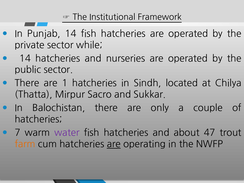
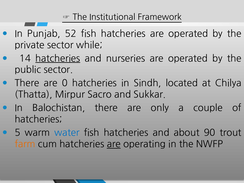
Punjab 14: 14 -> 52 (71, 34)
hatcheries underline: none -> present (58, 58)
1: 1 -> 0 (65, 83)
7: 7 -> 5 (18, 133)
water colour: purple -> blue (67, 133)
47: 47 -> 90 (210, 133)
